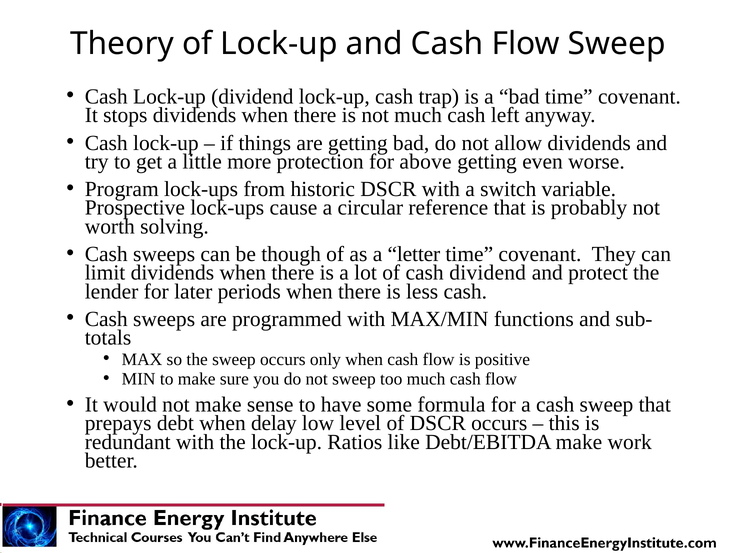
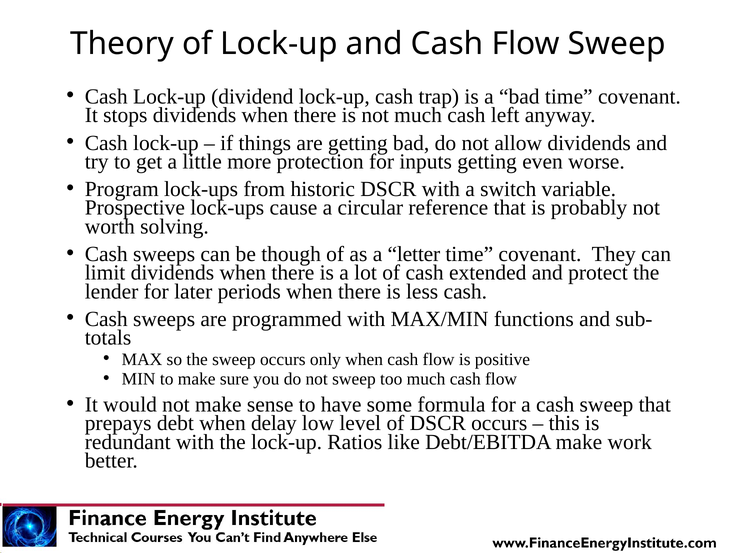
above: above -> inputs (426, 161)
cash dividend: dividend -> extended (488, 273)
